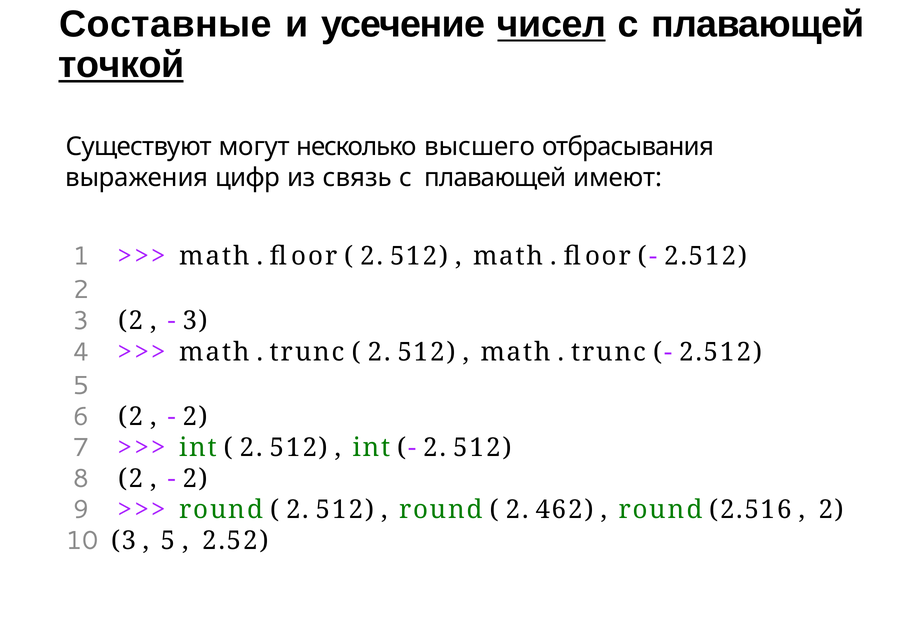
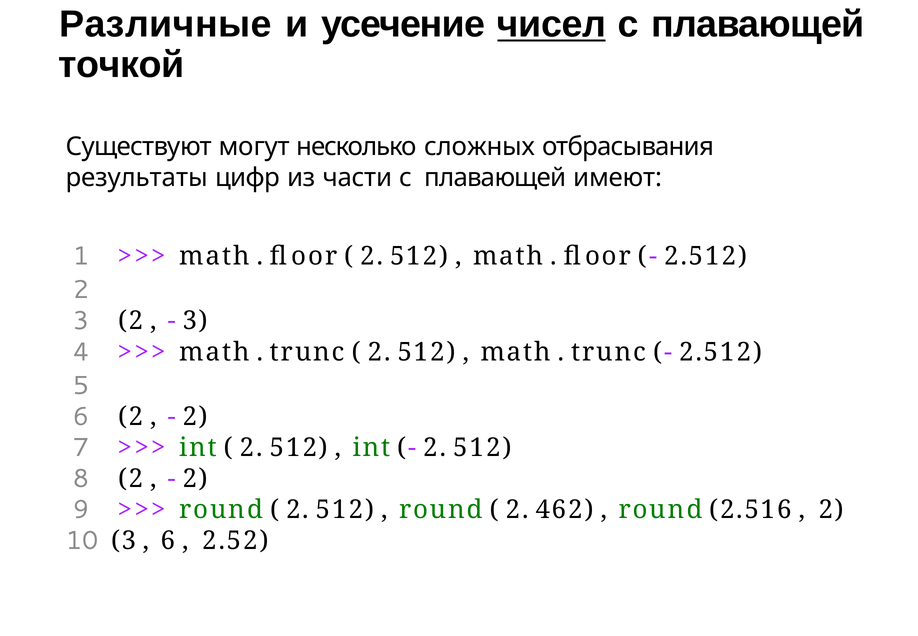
Составные: Составные -> Различные (165, 24)
точкой underline: present -> none (121, 65)
высшего: высшего -> сложных (480, 147)
выражения: выражения -> результаты (137, 178)
связь: связь -> части (358, 178)
5: 5 -> 6 (168, 541)
